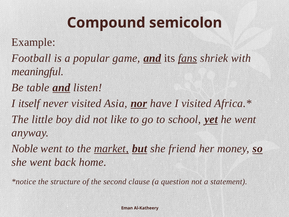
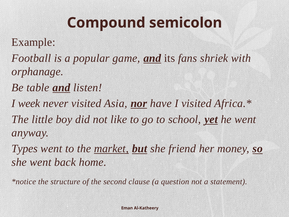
fans underline: present -> none (188, 58)
meaningful: meaningful -> orphanage (38, 72)
itself: itself -> week (29, 103)
Noble: Noble -> Types (25, 149)
